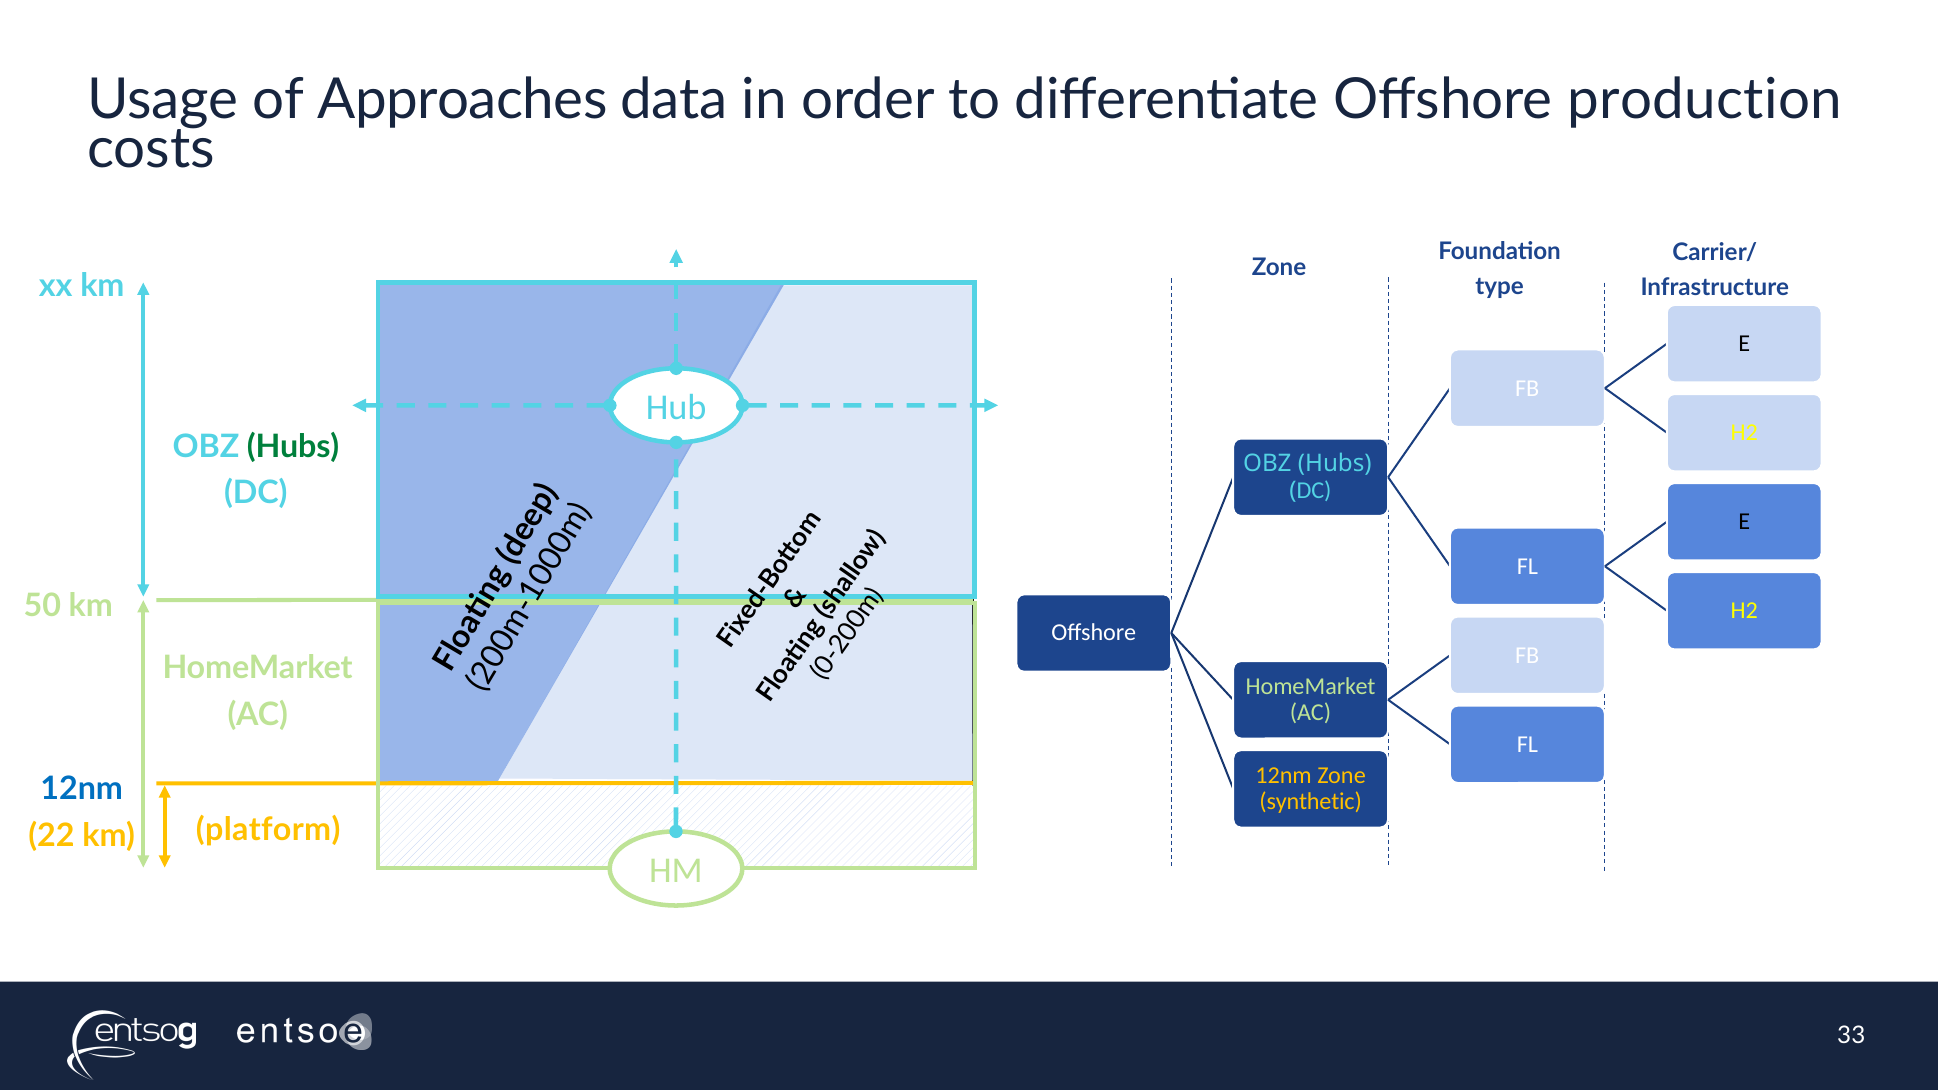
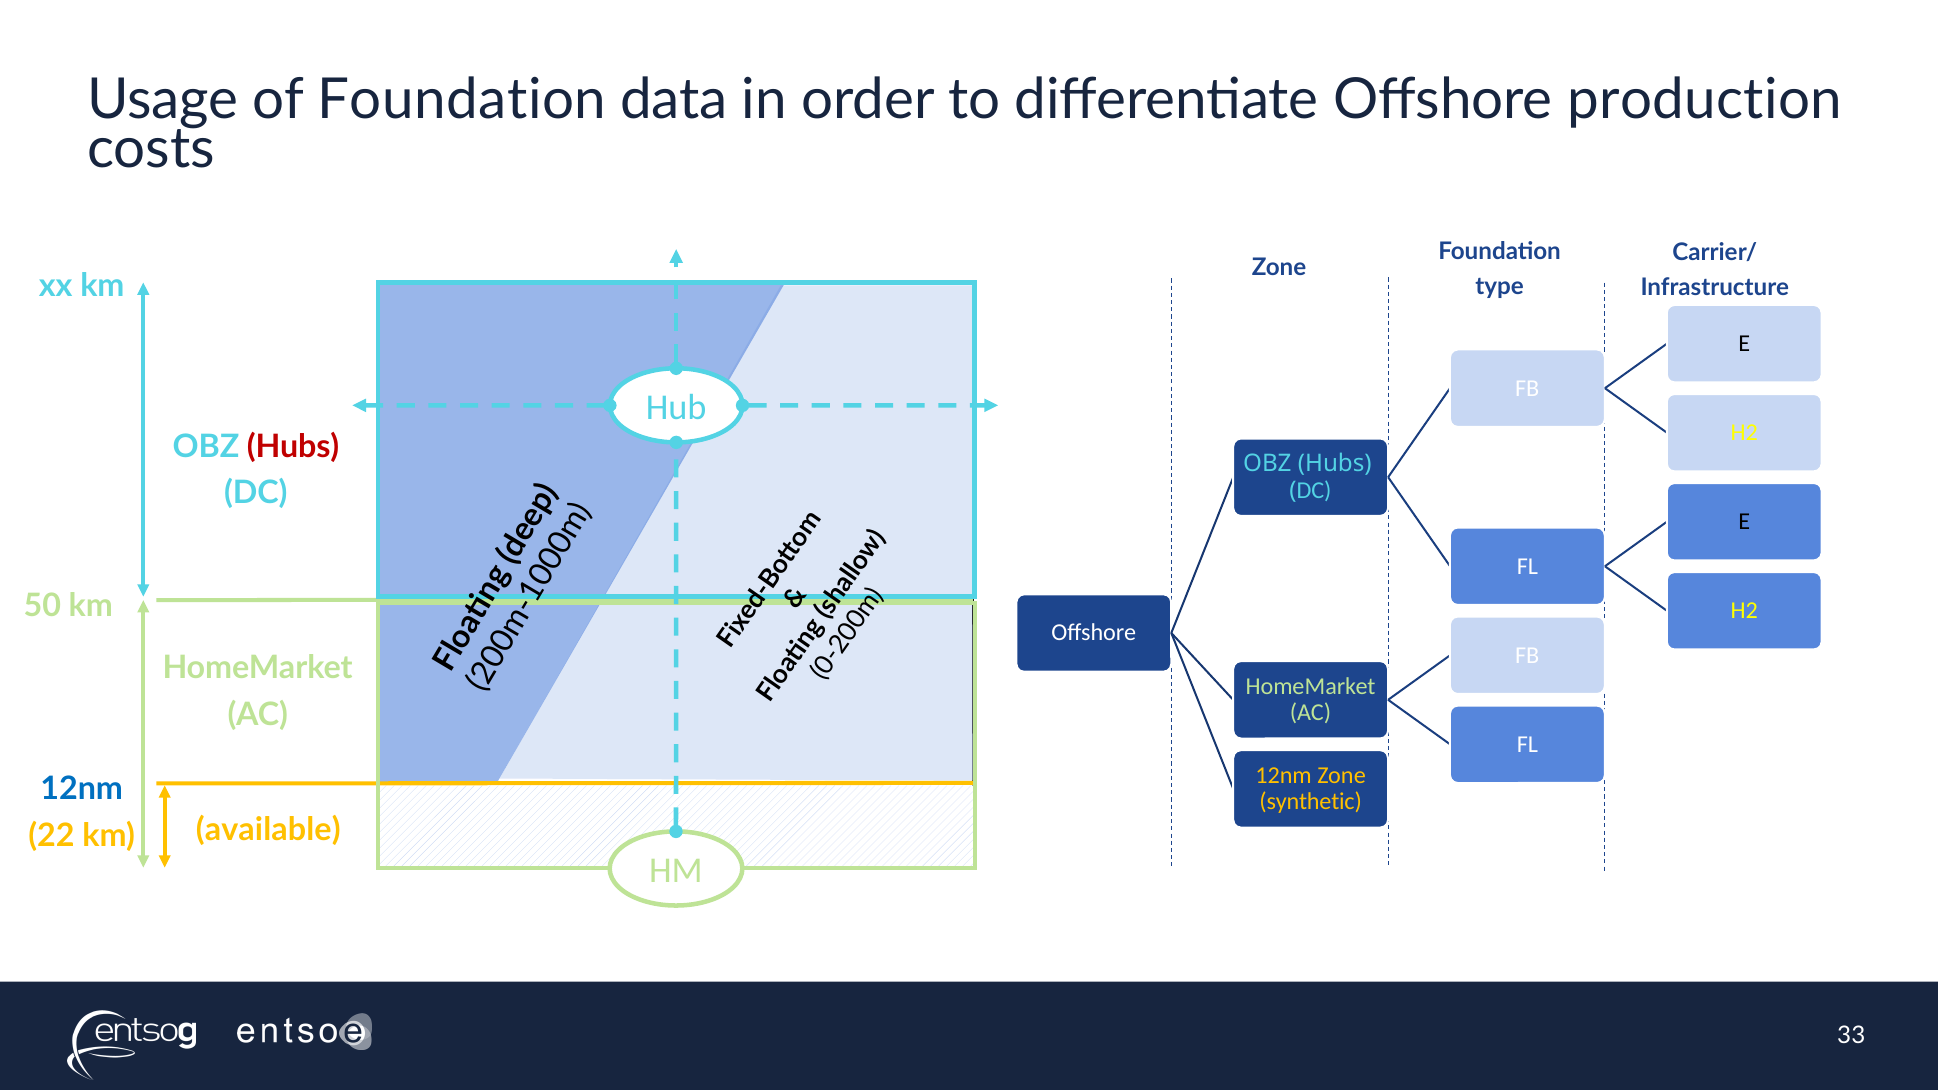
of Approaches: Approaches -> Foundation (462, 100)
Hubs colour: green -> red (293, 447)
platform: platform -> available (268, 830)
